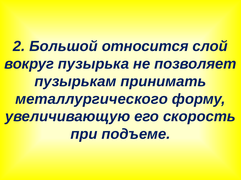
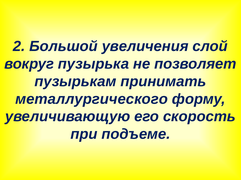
относится: относится -> увеличения (145, 46)
